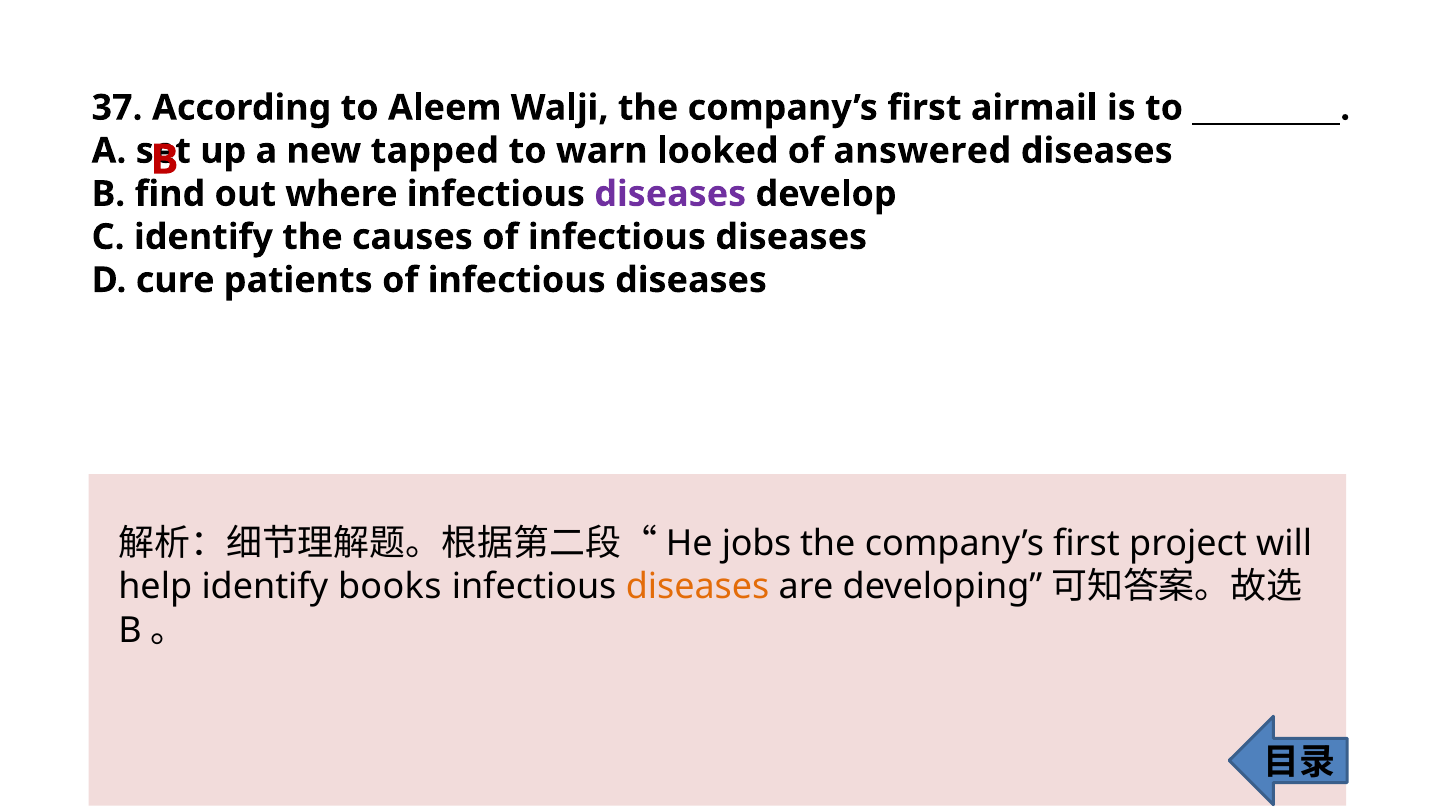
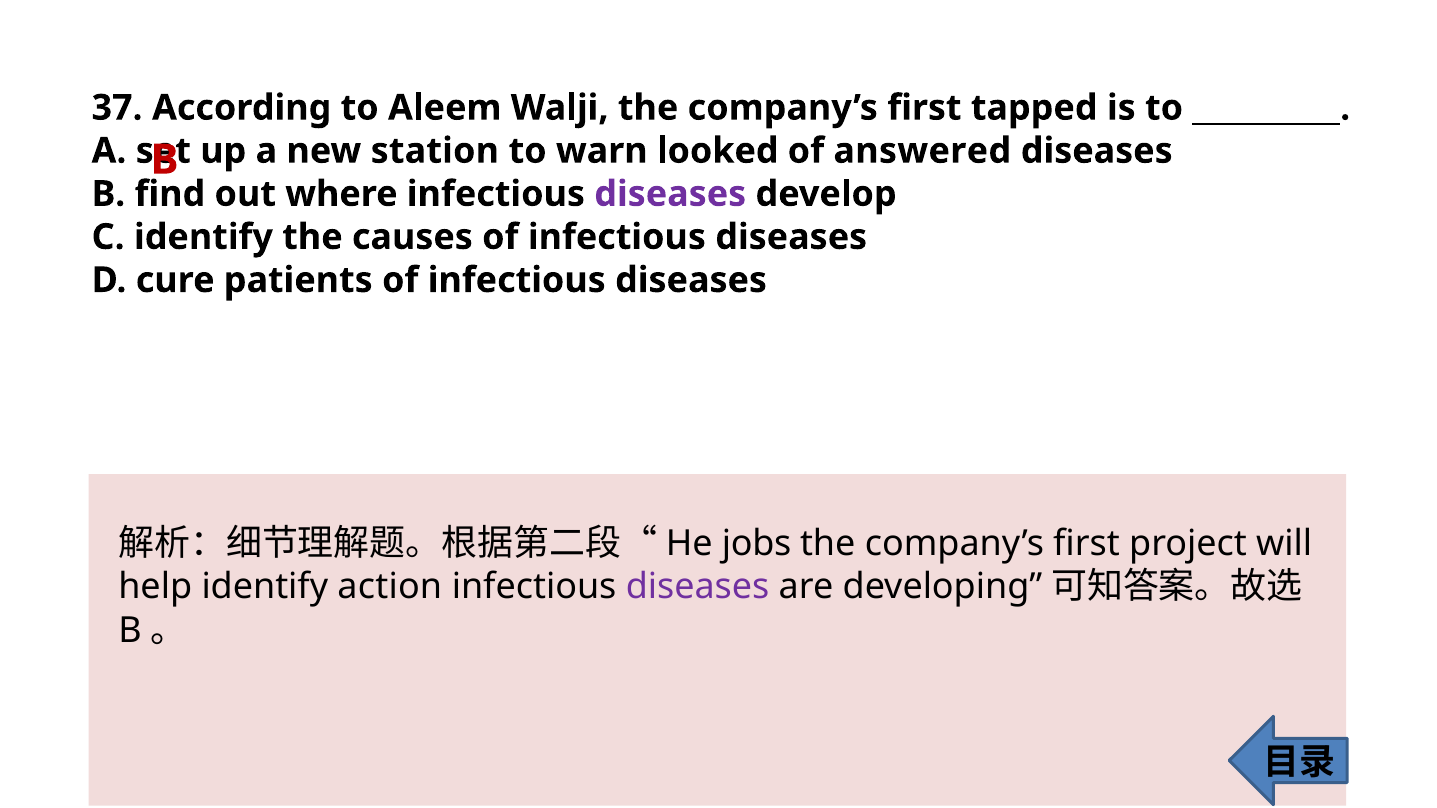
airmail: airmail -> tapped (1034, 108)
tapped: tapped -> station (435, 151)
books: books -> action (390, 587)
diseases colour: orange -> purple (698, 587)
